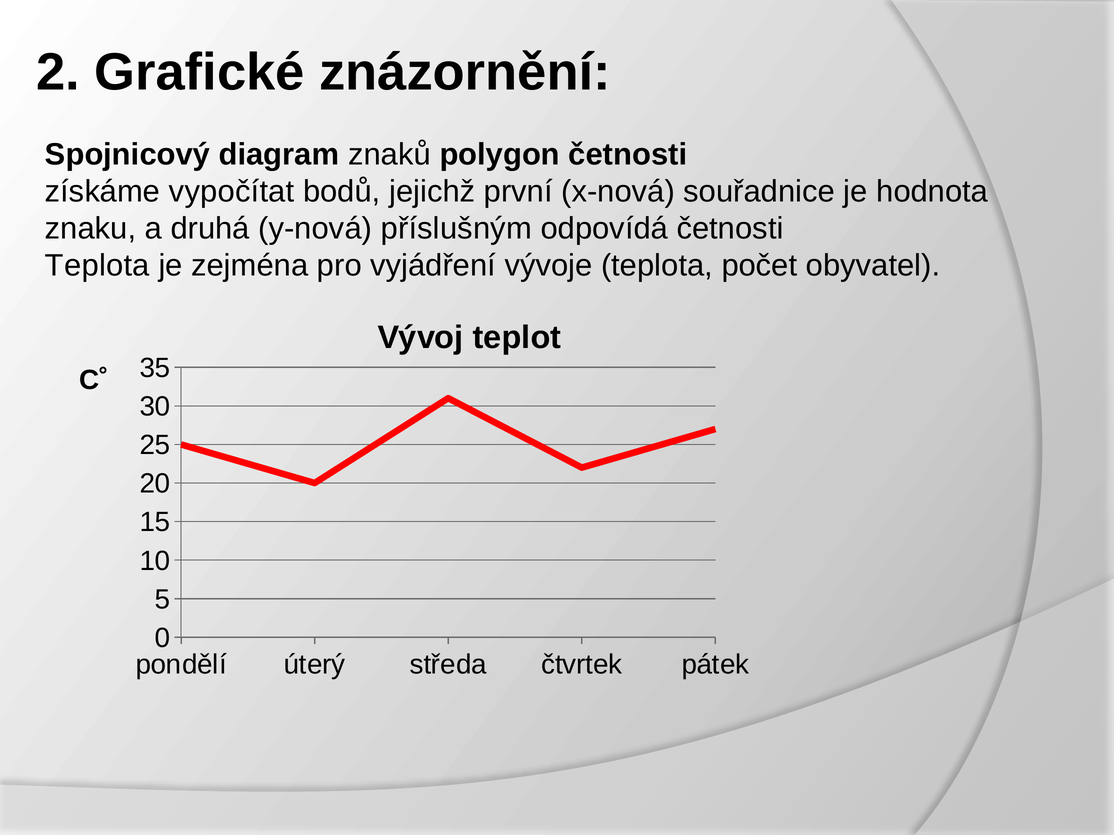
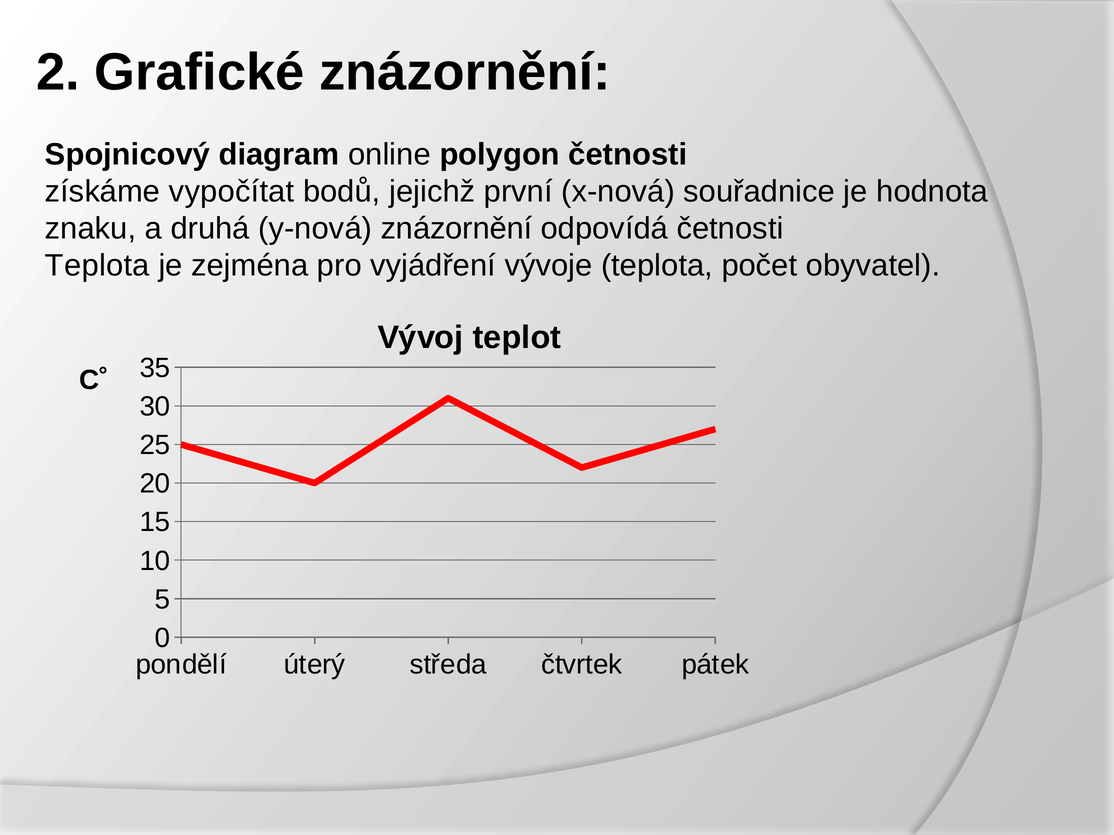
znaků: znaků -> online (389, 154)
y-nová příslušným: příslušným -> znázornění (456, 229)
